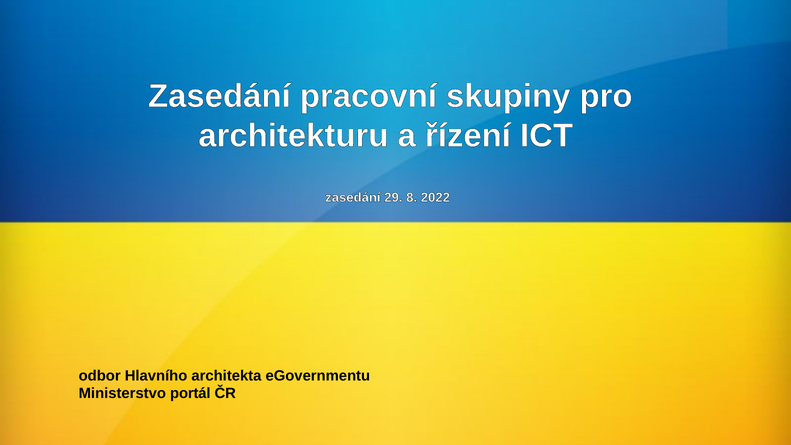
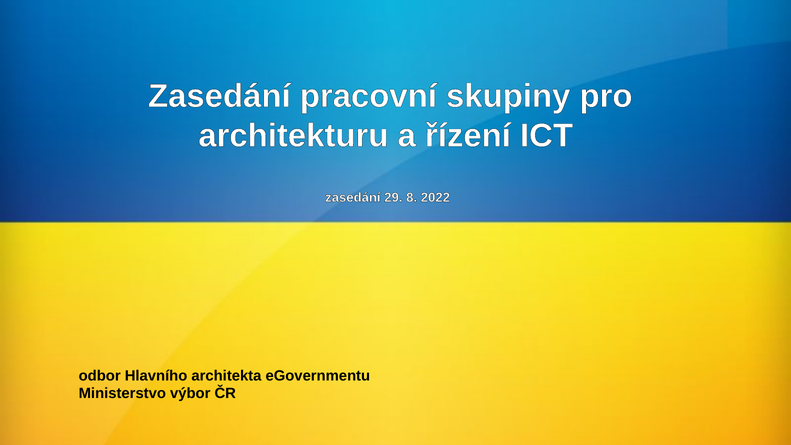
portál: portál -> výbor (190, 393)
